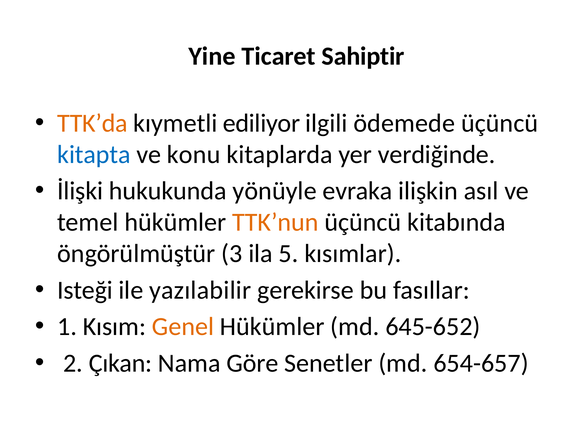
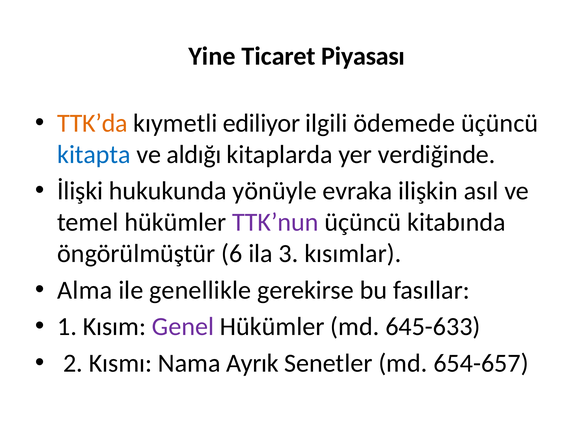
Sahiptir: Sahiptir -> Piyasası (363, 56)
konu: konu -> aldığı (194, 155)
TTK’nun colour: orange -> purple (275, 222)
3: 3 -> 6 (232, 254)
5: 5 -> 3 (289, 254)
Isteği: Isteği -> Alma (85, 290)
yazılabilir: yazılabilir -> genellikle (200, 290)
Genel colour: orange -> purple (183, 327)
645-652: 645-652 -> 645-633 (433, 327)
Çıkan: Çıkan -> Kısmı (120, 363)
Göre: Göre -> Ayrık (252, 363)
